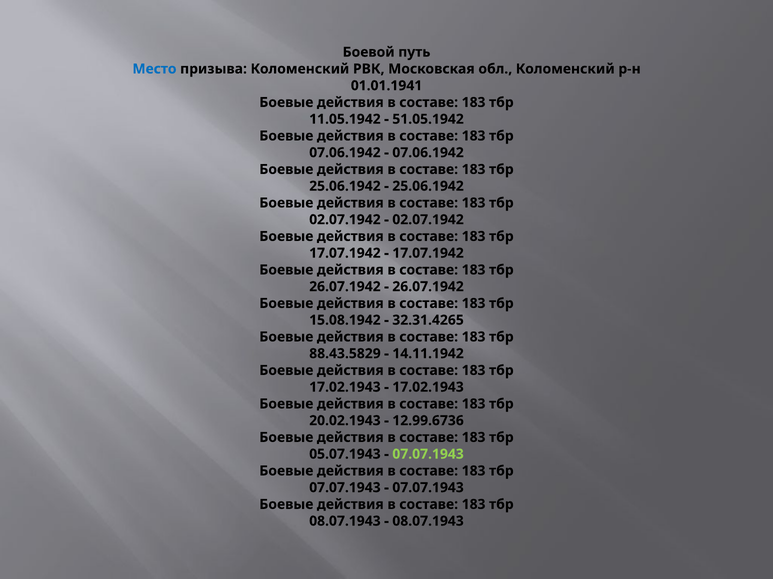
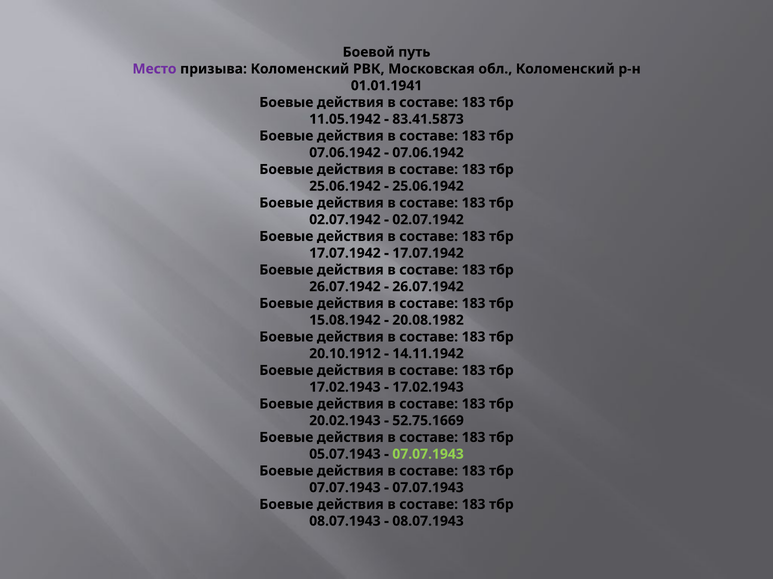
Место colour: blue -> purple (154, 69)
51.05.1942: 51.05.1942 -> 83.41.5873 (428, 119)
32.31.4265: 32.31.4265 -> 20.08.1982 (428, 321)
88.43.5829: 88.43.5829 -> 20.10.1912 (345, 354)
12.99.6736: 12.99.6736 -> 52.75.1669 (428, 421)
